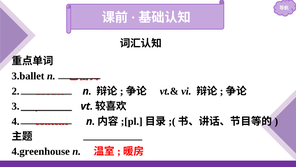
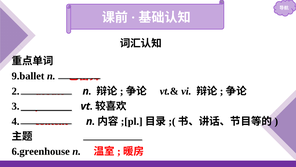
3.ballet: 3.ballet -> 9.ballet (28, 76)
4.greenhouse: 4.greenhouse -> 6.greenhouse (41, 151)
